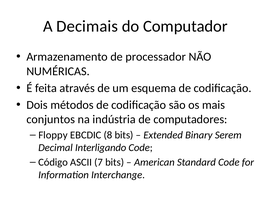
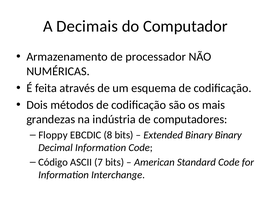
conjuntos: conjuntos -> grandezas (51, 120)
Binary Serem: Serem -> Binary (228, 135)
Decimal Interligando: Interligando -> Information (101, 148)
